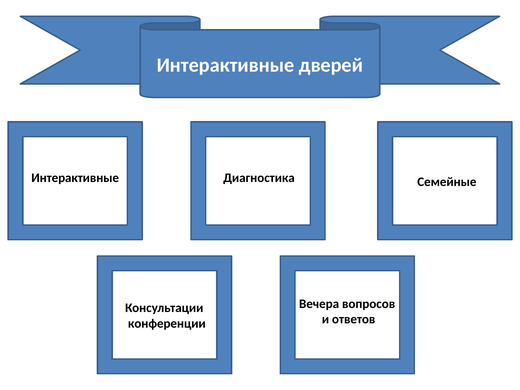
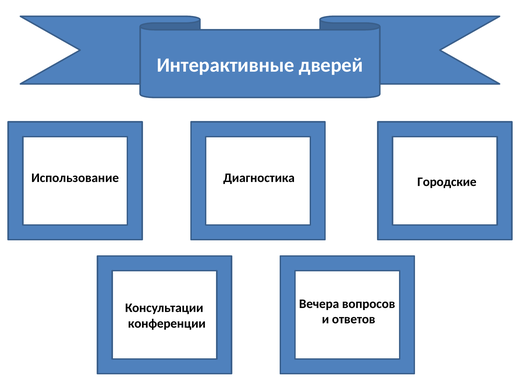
Интерактивные: Интерактивные -> Использование (75, 178)
Семейные: Семейные -> Городские (447, 182)
